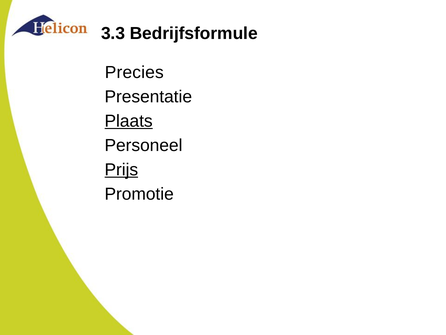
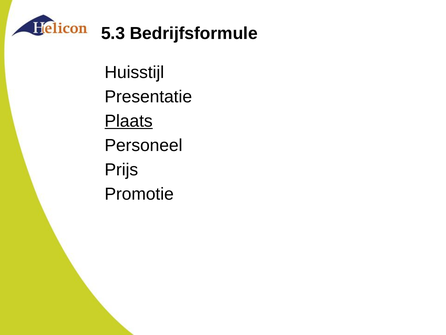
3.3: 3.3 -> 5.3 (113, 33)
Precies: Precies -> Huisstijl (134, 72)
Prijs underline: present -> none (121, 169)
